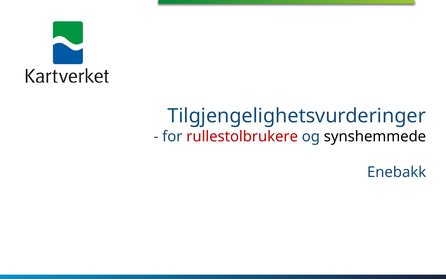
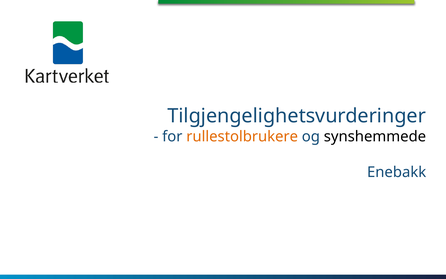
rullestolbrukere colour: red -> orange (242, 136)
